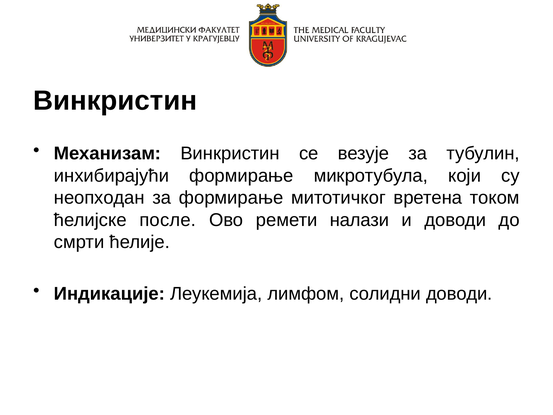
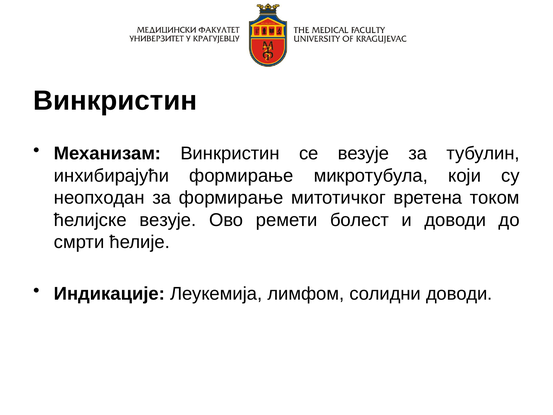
ћелијске после: после -> везује (168, 220)
налази: налази -> болест (360, 220)
